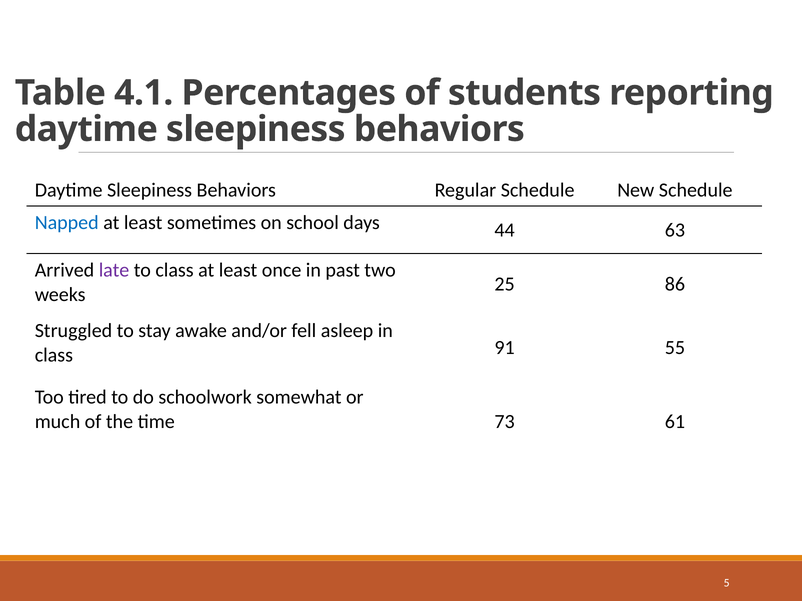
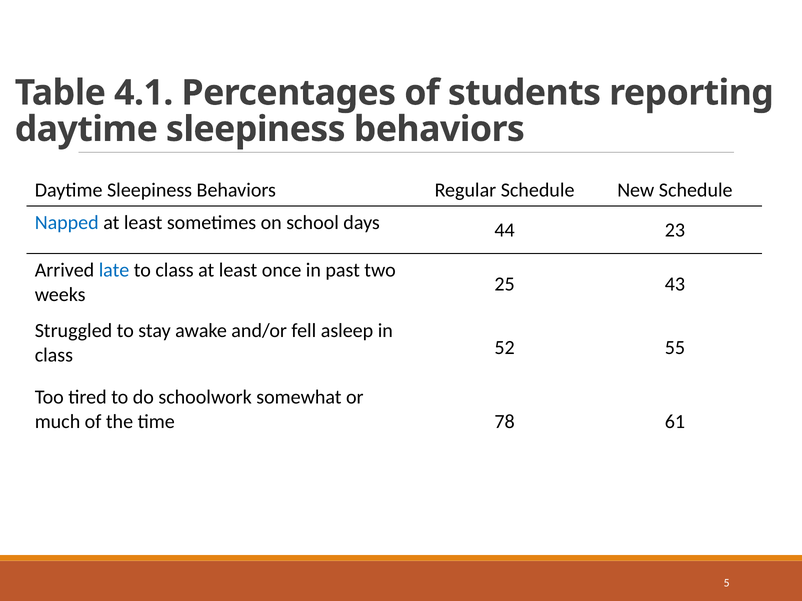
63: 63 -> 23 (675, 230)
late colour: purple -> blue (114, 270)
86: 86 -> 43 (675, 284)
91: 91 -> 52 (505, 348)
73: 73 -> 78 (505, 422)
